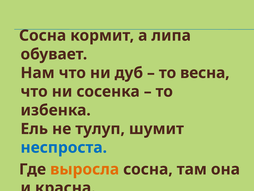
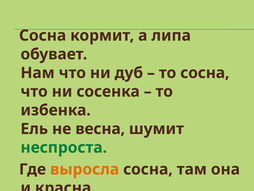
то весна: весна -> сосна (205, 73)
тулуп: тулуп -> весна (100, 129)
неспроста colour: blue -> green (64, 147)
